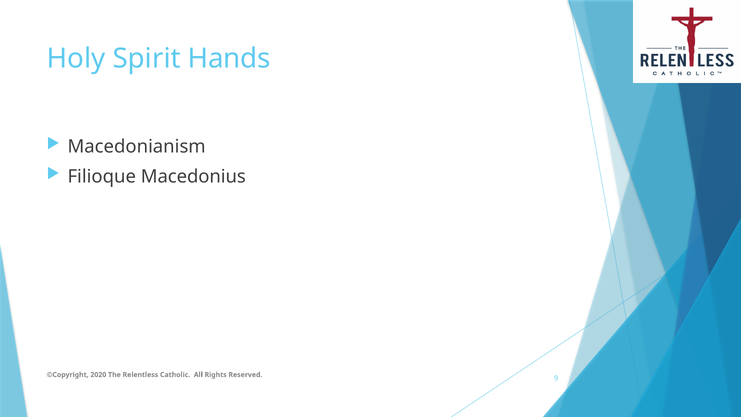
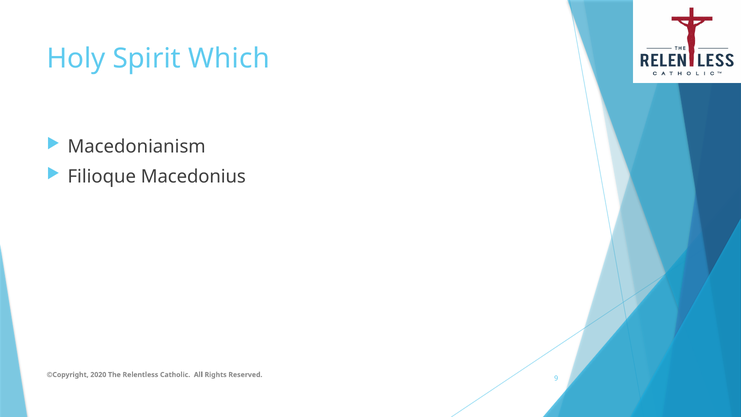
Hands: Hands -> Which (229, 58)
